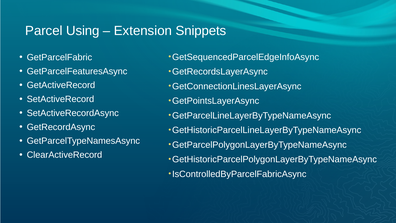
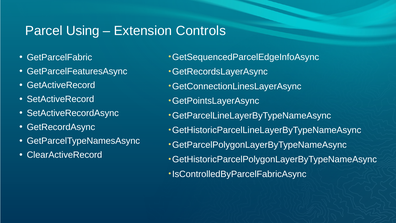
Snippets: Snippets -> Controls (201, 31)
